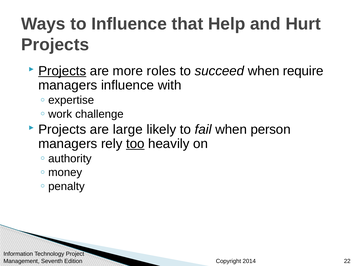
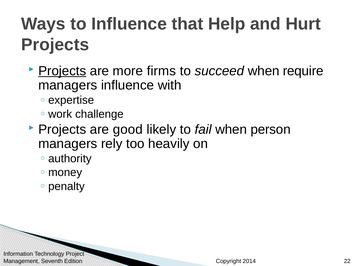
roles: roles -> firms (161, 71)
large: large -> good (128, 129)
too underline: present -> none (135, 143)
